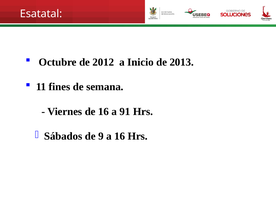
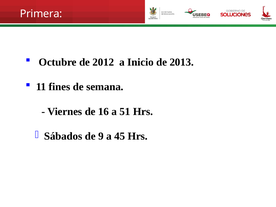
Esatatal: Esatatal -> Primera (41, 14)
91: 91 -> 51 (125, 111)
a 16: 16 -> 45 (120, 136)
